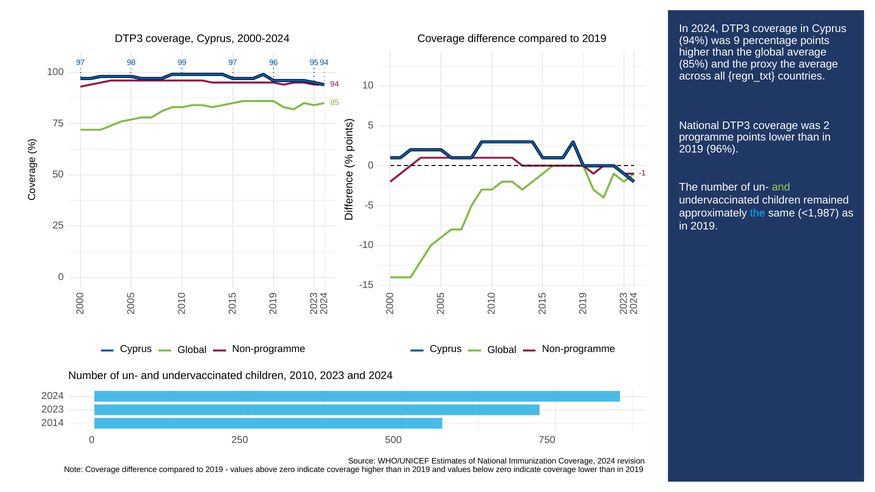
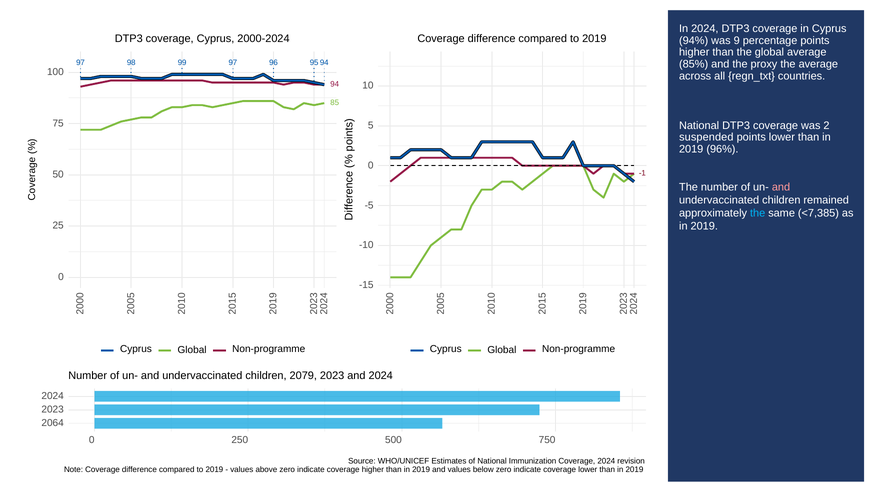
programme: programme -> suspended (706, 137)
and colour: light green -> pink (781, 187)
<1,987: <1,987 -> <7,385 (818, 213)
2010: 2010 -> 2079 (303, 376)
2014: 2014 -> 2064 (53, 423)
